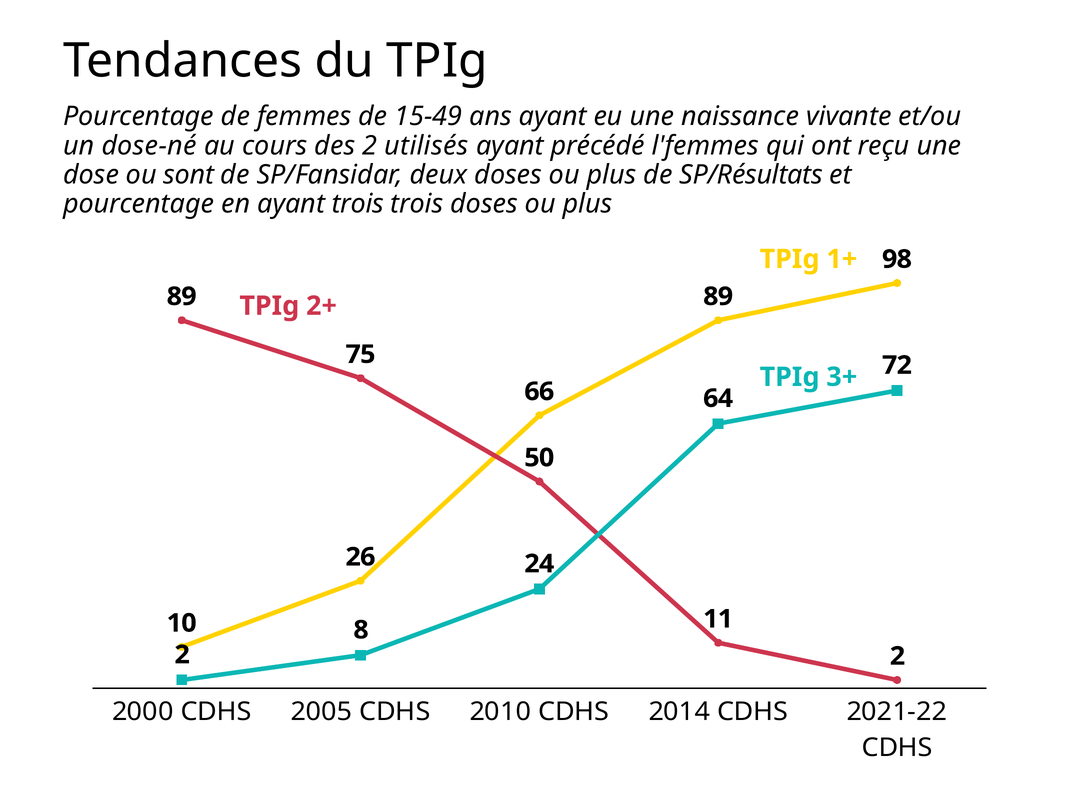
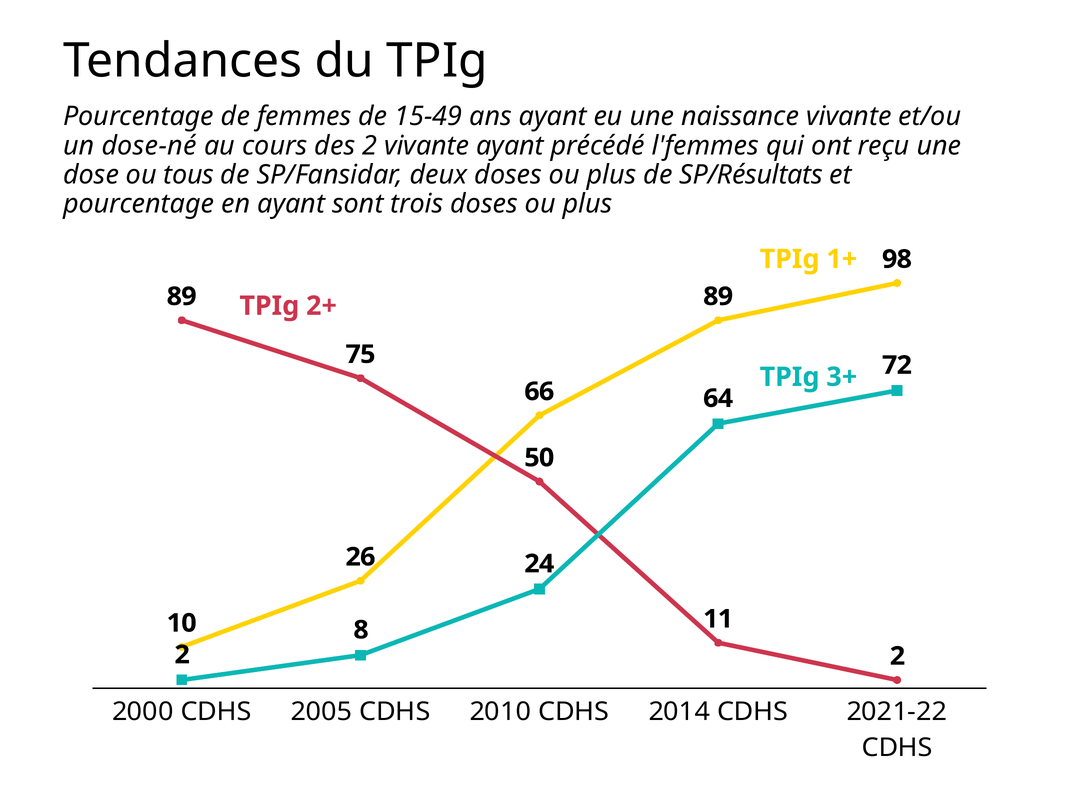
2 utilisés: utilisés -> vivante (427, 146)
sont: sont -> tous (189, 175)
ayant trois: trois -> sont (358, 204)
